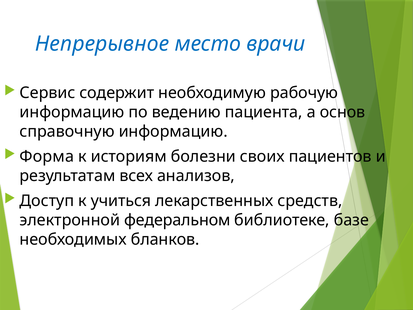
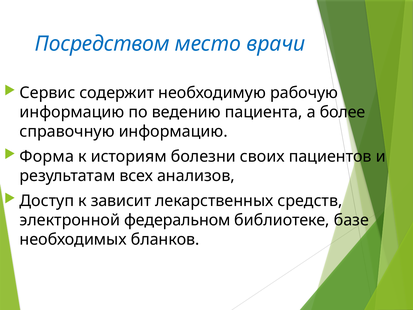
Непрерывное: Непрерывное -> Посредством (102, 44)
основ: основ -> более (343, 112)
учиться: учиться -> зависит (121, 201)
